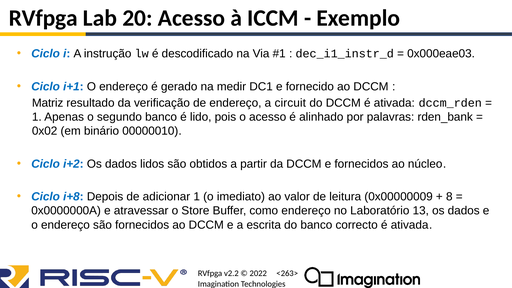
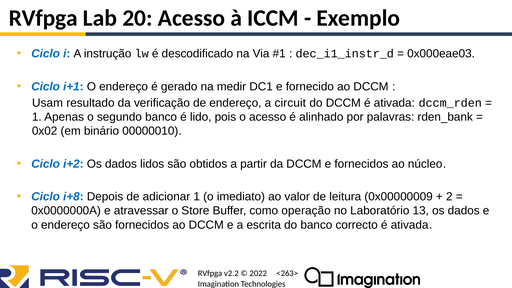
Matriz: Matriz -> Usam (48, 103)
8: 8 -> 2 (449, 197)
como endereço: endereço -> operação (306, 211)
